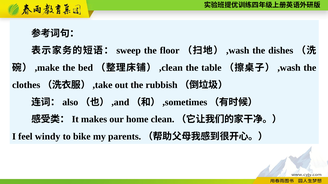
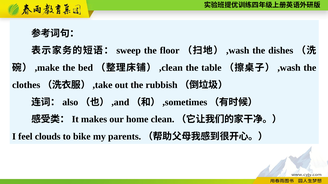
windy: windy -> clouds (48, 137)
